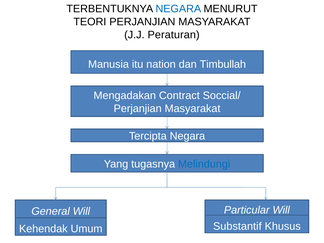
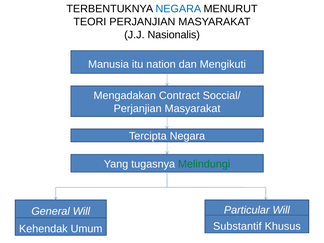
Peraturan: Peraturan -> Nasionalis (174, 35)
Timbullah: Timbullah -> Mengikuti (223, 64)
Melindungi colour: blue -> green (204, 164)
